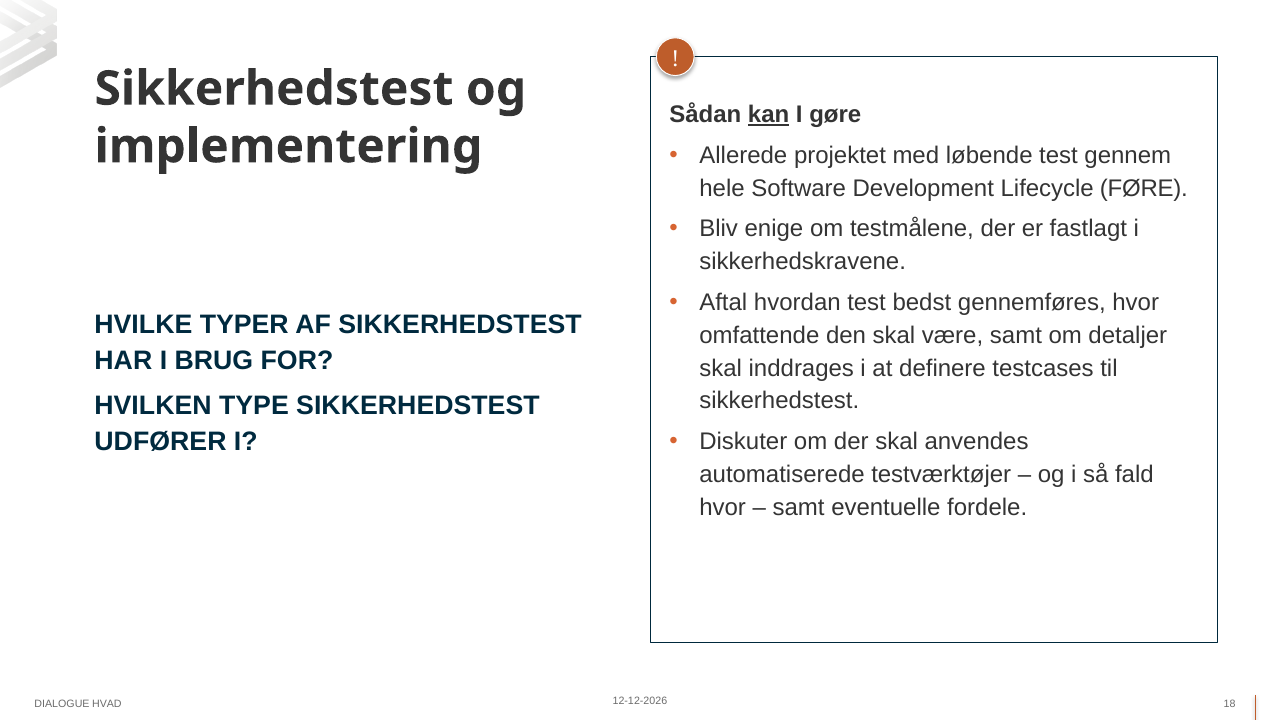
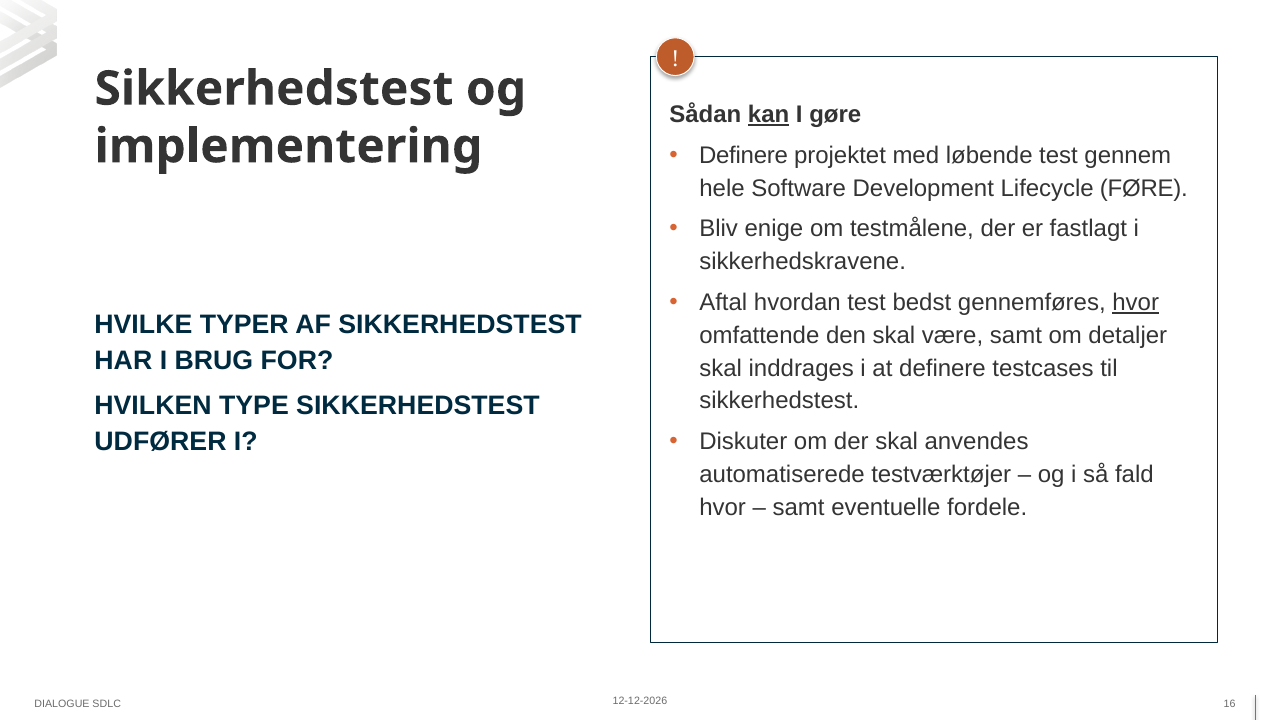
Allerede: Allerede -> Definere (743, 155)
hvor underline: none -> present (1136, 303)
18: 18 -> 16 (1230, 704)
HVAD: HVAD -> SDLC (107, 704)
